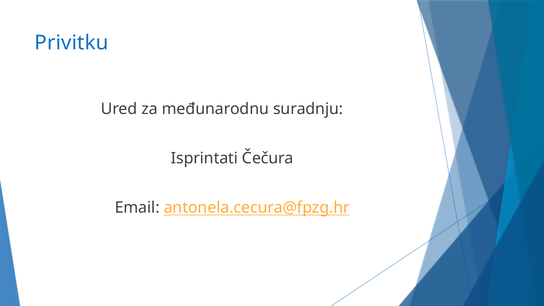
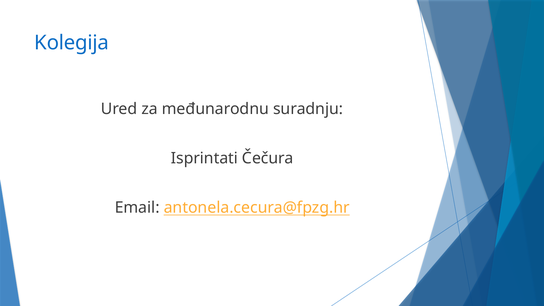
Privitku: Privitku -> Kolegija (72, 43)
